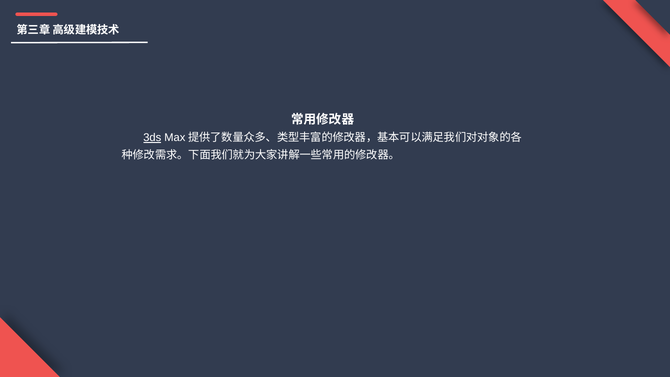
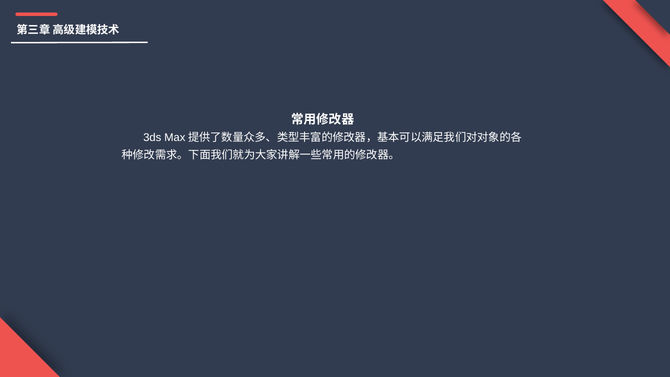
3ds underline: present -> none (152, 138)
